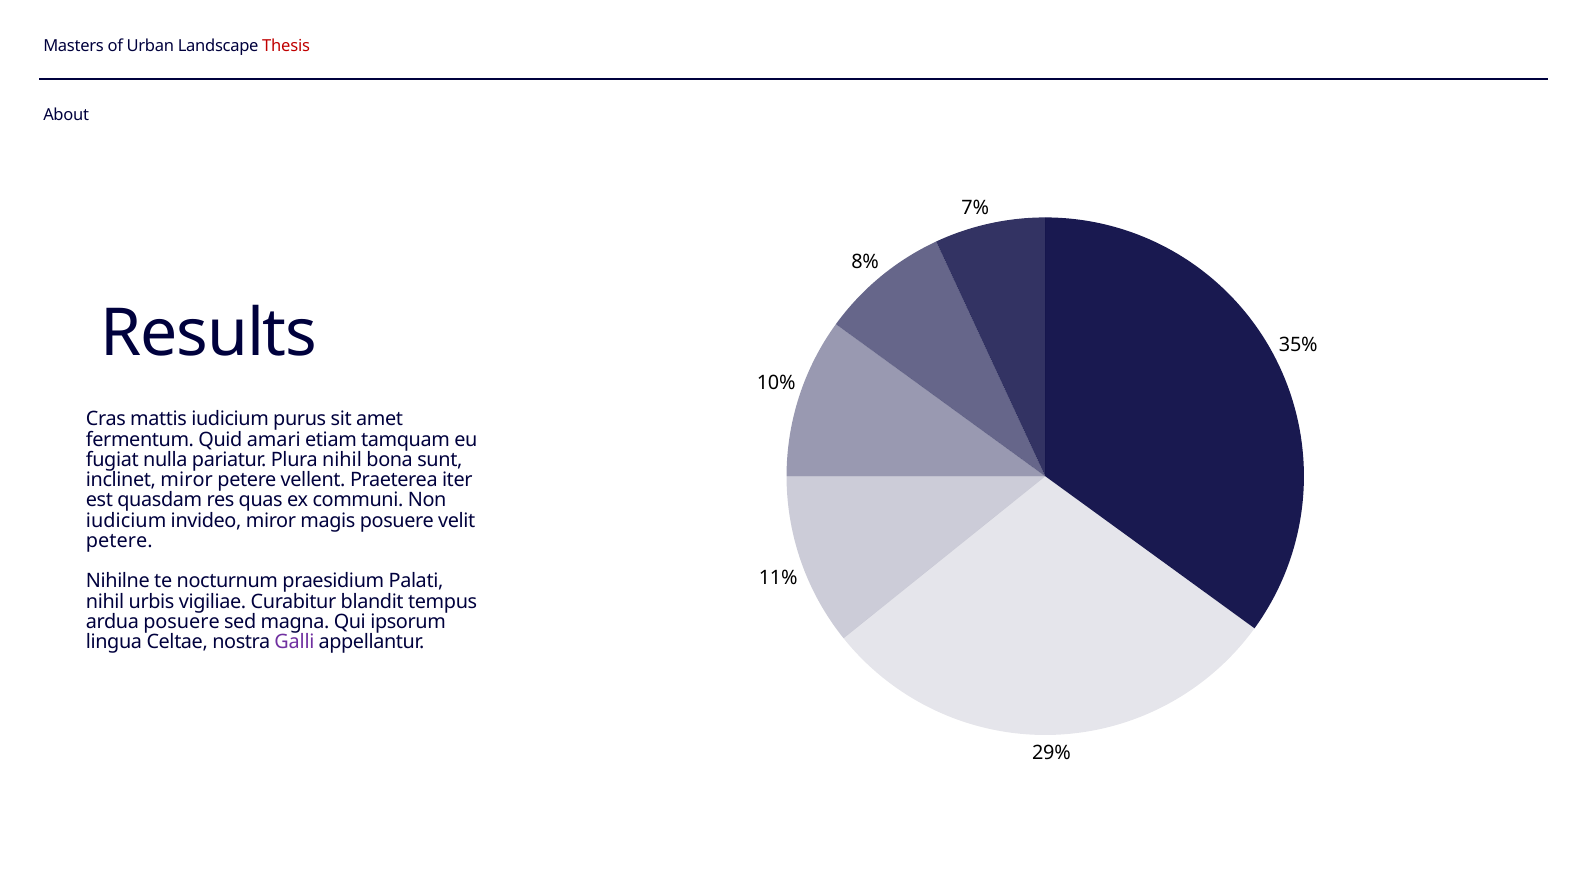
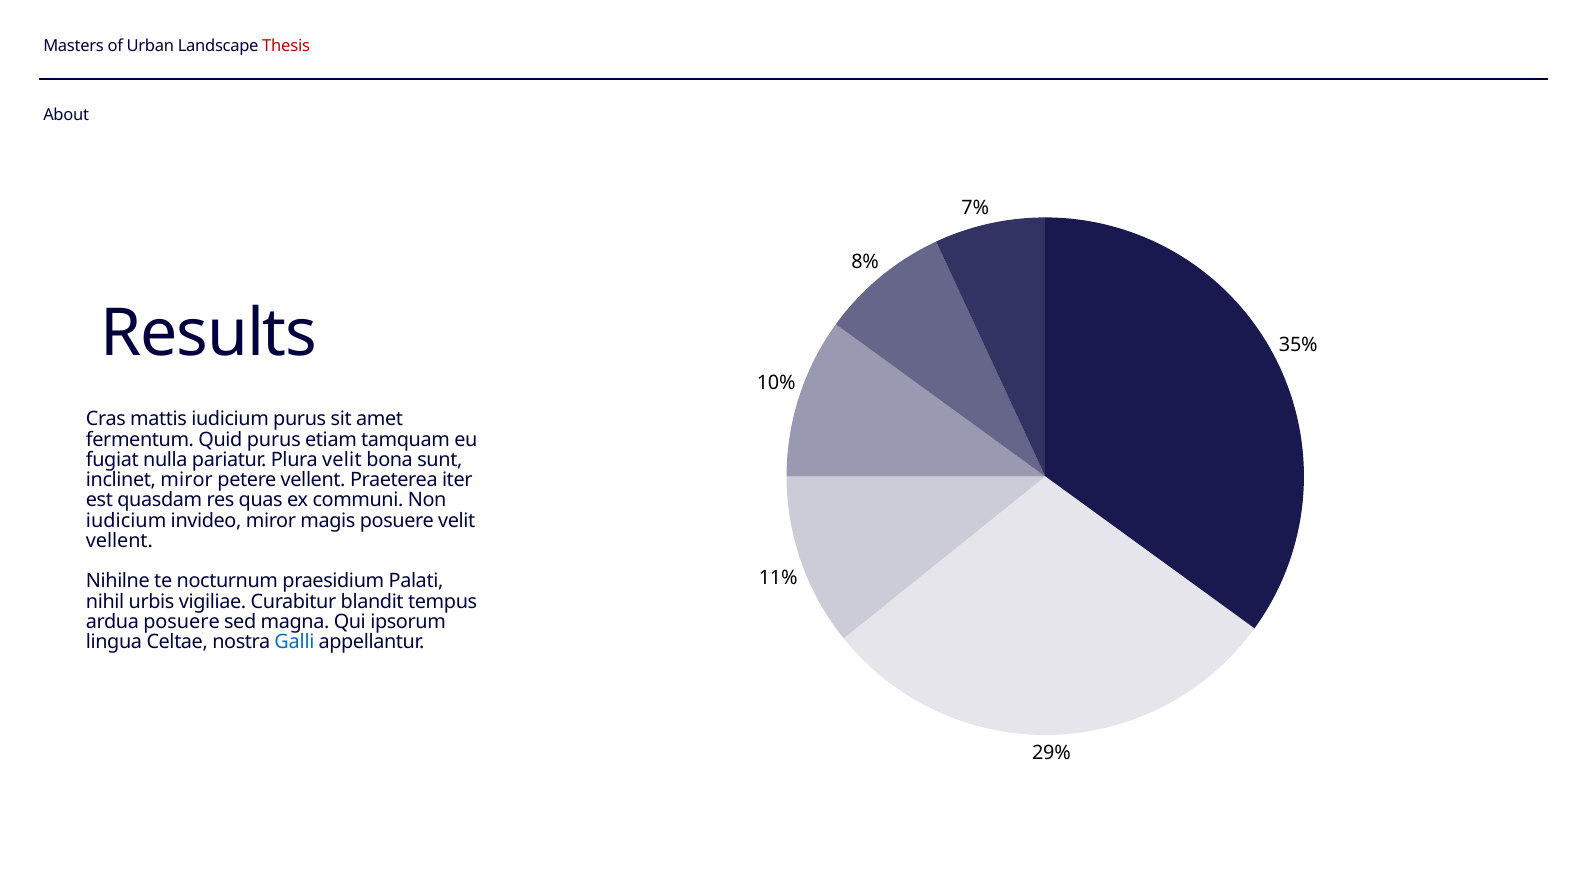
Quid amari: amari -> purus (274, 439)
Plura nihil: nihil -> velit (342, 460)
petere: petere -> vellent (119, 541)
Galli colour: purple -> blue (295, 642)
